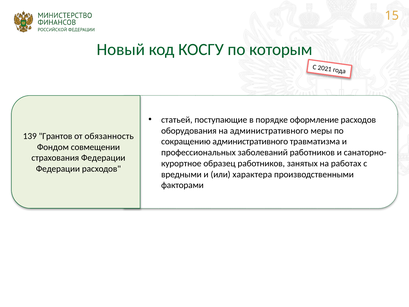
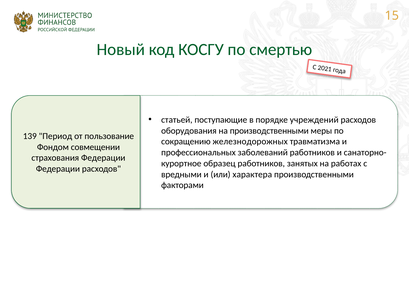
которым: которым -> смертью (281, 49)
оформление: оформление -> учреждений (314, 120)
на административного: административного -> производственными (269, 131)
Грантов: Грантов -> Период (55, 136)
обязанность: обязанность -> пользование (109, 136)
сокращению административного: административного -> железнодорожных (250, 141)
